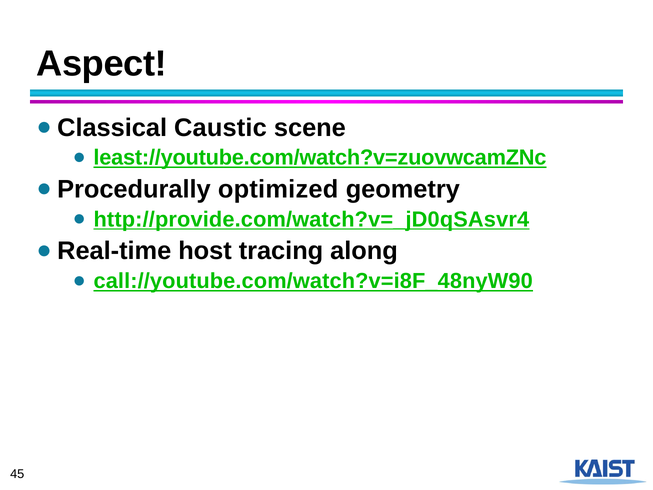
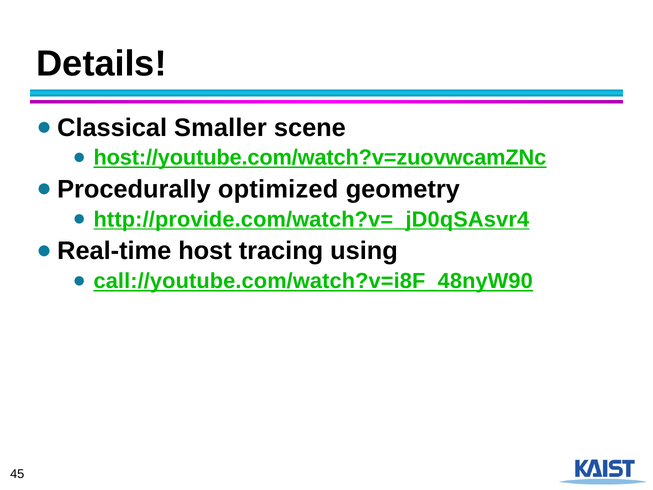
Aspect: Aspect -> Details (102, 64)
Caustic: Caustic -> Smaller (220, 128)
least://youtube.com/watch?v=zuovwcamZNc: least://youtube.com/watch?v=zuovwcamZNc -> host://youtube.com/watch?v=zuovwcamZNc (320, 158)
along: along -> using (364, 251)
